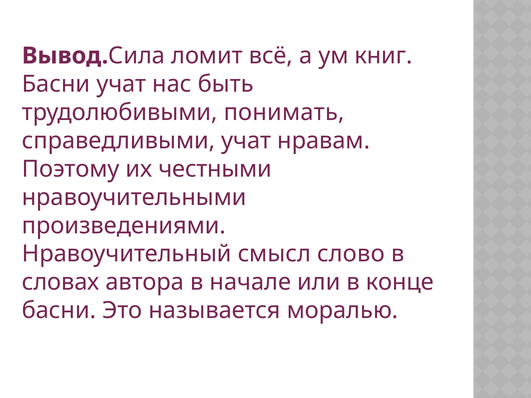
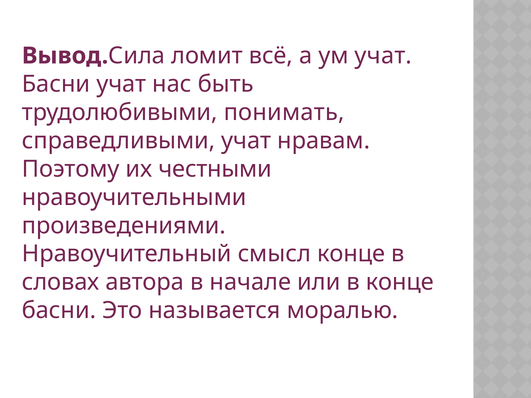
ум книг: книг -> учат (383, 56)
смысл слово: слово -> конце (351, 254)
